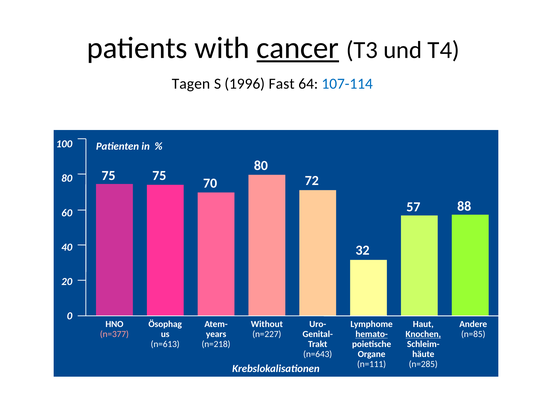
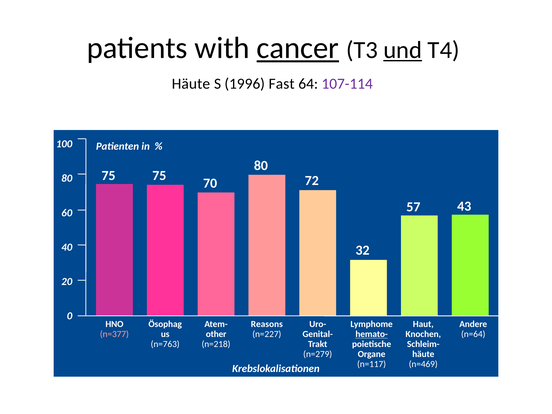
und underline: none -> present (403, 50)
Tagen: Tagen -> Häute (191, 84)
107-114 colour: blue -> purple (347, 84)
88: 88 -> 43 (464, 206)
Without: Without -> Reasons (267, 324)
years: years -> other (216, 334)
Knochen underline: present -> none (423, 334)
n=85: n=85 -> n=64 (473, 334)
n=613: n=613 -> n=763 (165, 344)
n=643: n=643 -> n=279 (318, 354)
n=111: n=111 -> n=117 (372, 364)
n=285: n=285 -> n=469 (423, 364)
